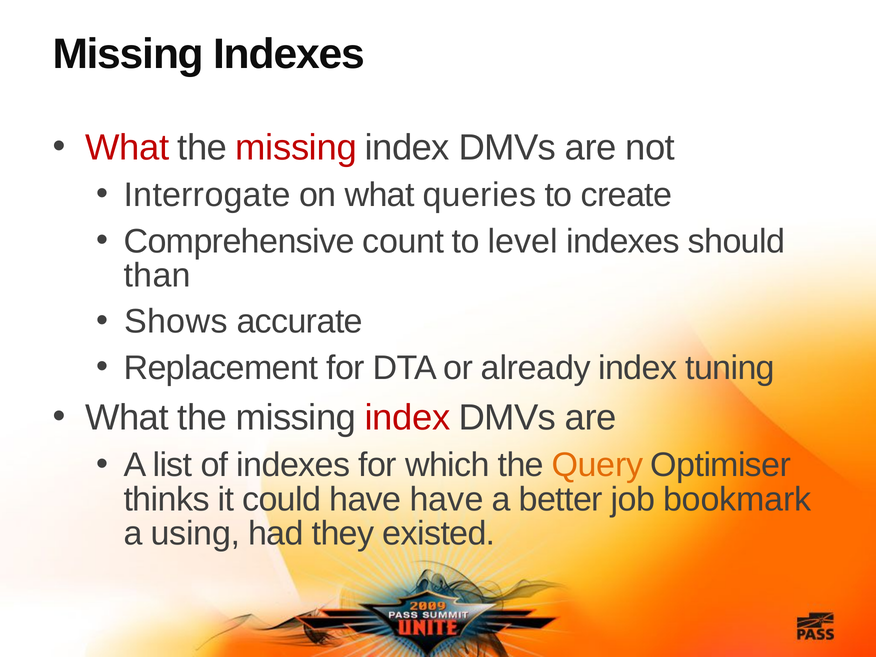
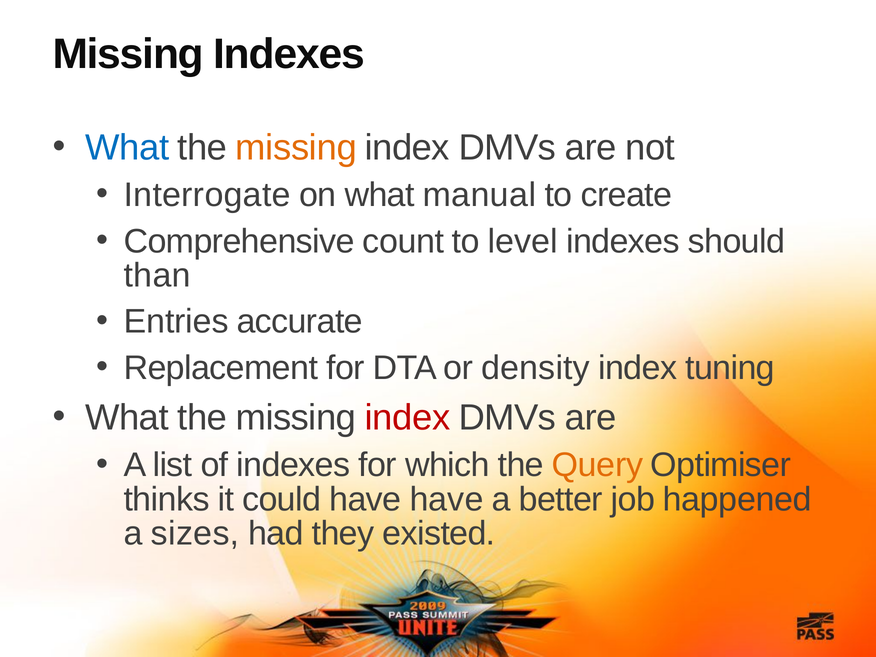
What colour: red -> blue (127, 148)
missing colour: red -> orange (296, 148)
queries: queries -> manual (479, 195)
Shows: Shows -> Entries (176, 322)
already: already -> density (536, 368)
bookmark: bookmark -> happened (737, 499)
using: using -> sizes (195, 533)
